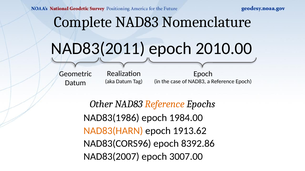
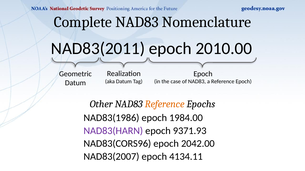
NAD83(HARN colour: orange -> purple (113, 131)
1913.62: 1913.62 -> 9371.93 (190, 131)
8392.86: 8392.86 -> 2042.00 (198, 144)
3007.00: 3007.00 -> 4134.11 (186, 157)
